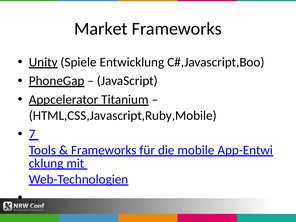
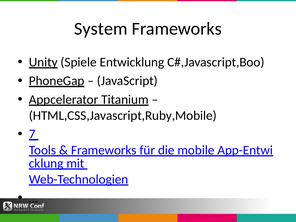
Market: Market -> System (101, 29)
